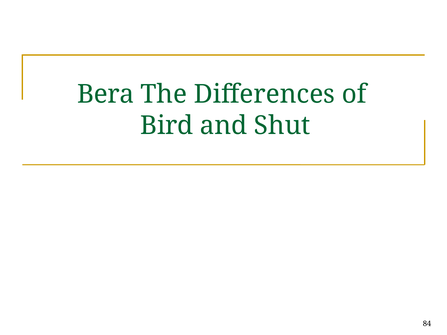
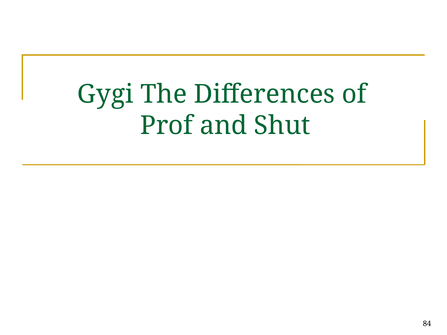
Bera: Bera -> Gygi (105, 94)
Bird: Bird -> Prof (167, 125)
